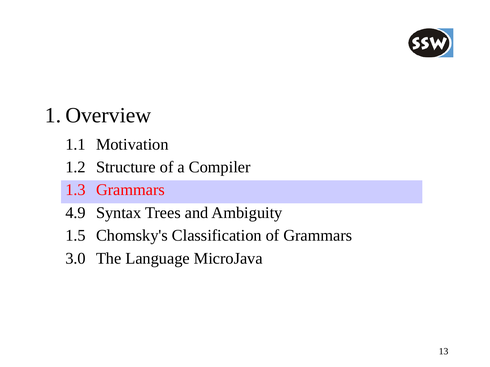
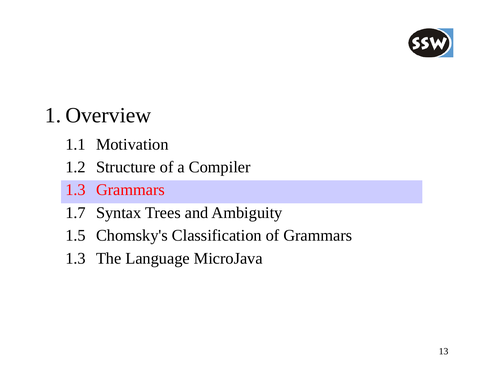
4.9: 4.9 -> 1.7 (76, 213)
3.0: 3.0 -> 1.3 (76, 259)
